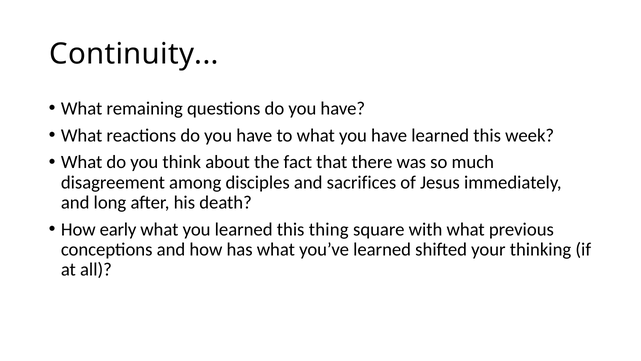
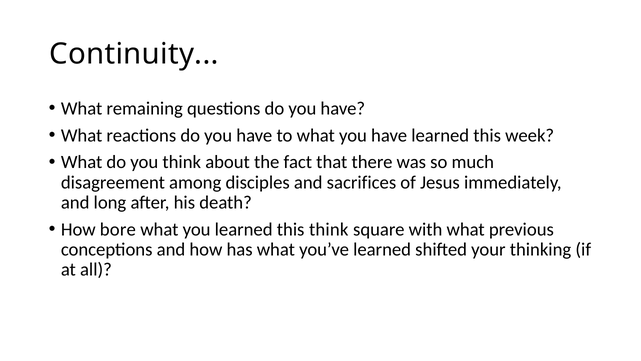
early: early -> bore (118, 229)
this thing: thing -> think (329, 229)
